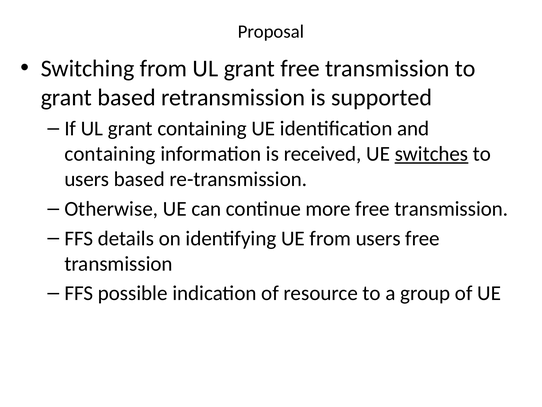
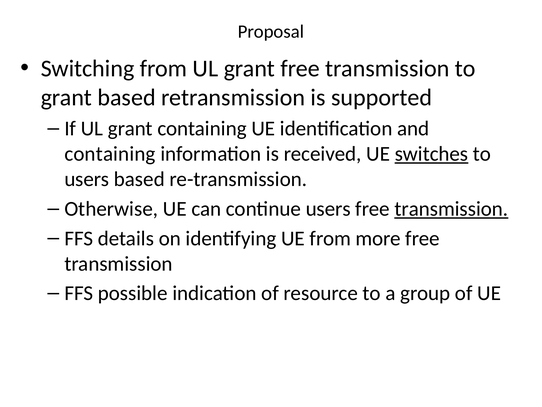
continue more: more -> users (328, 209)
transmission underline: none -> present (451, 209)
from users: users -> more (378, 238)
